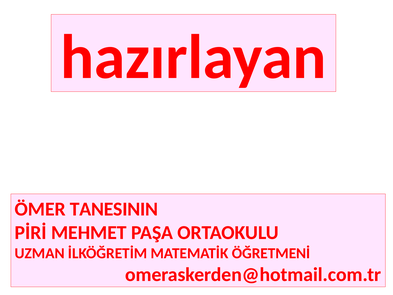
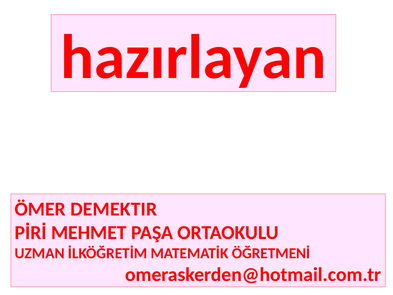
TANESININ: TANESININ -> DEMEKTIR (114, 209)
